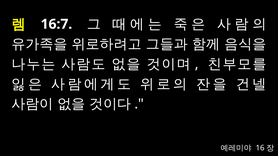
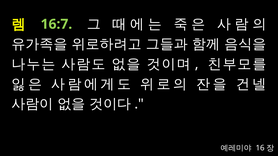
16:7 colour: white -> light green (56, 24)
